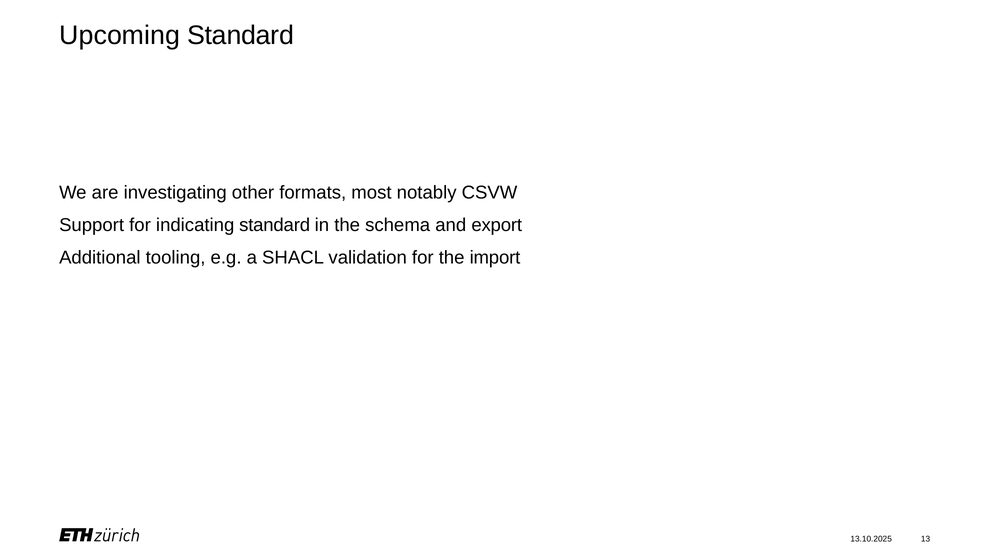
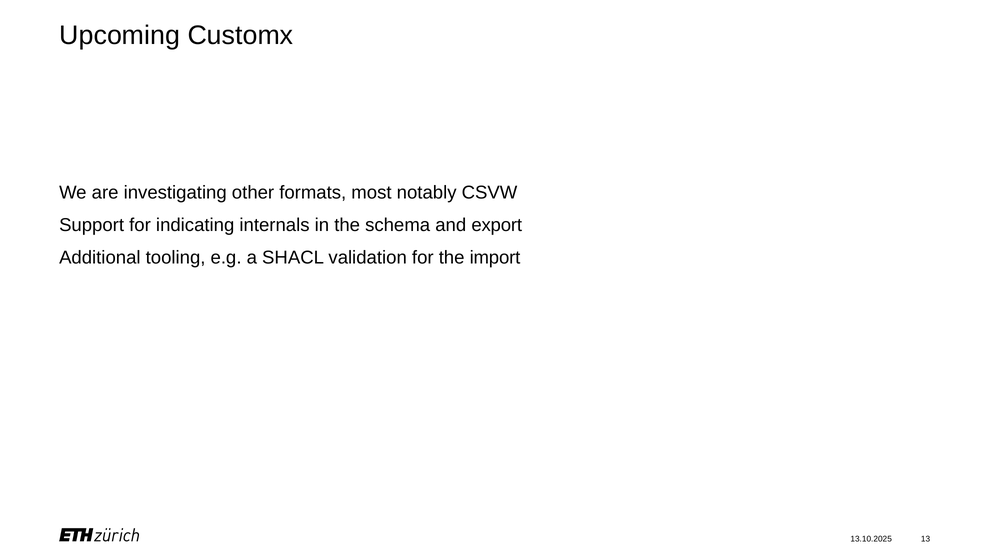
Upcoming Standard: Standard -> Customx (240, 35)
indicating standard: standard -> internals (275, 225)
